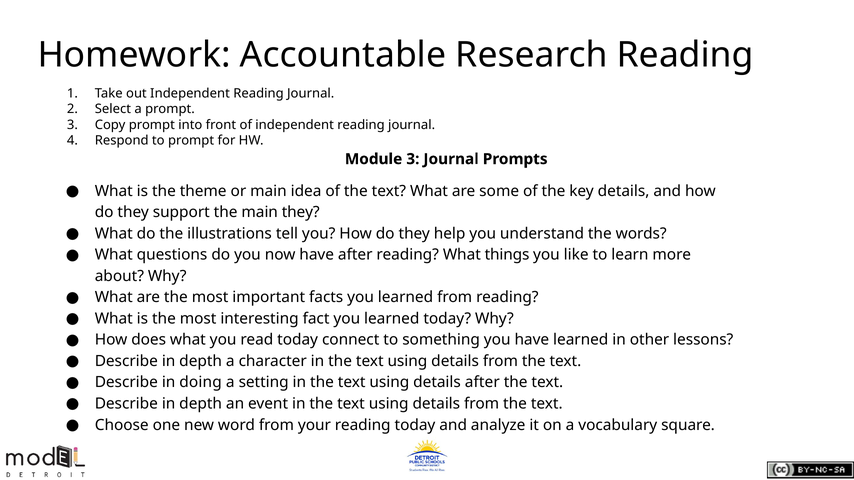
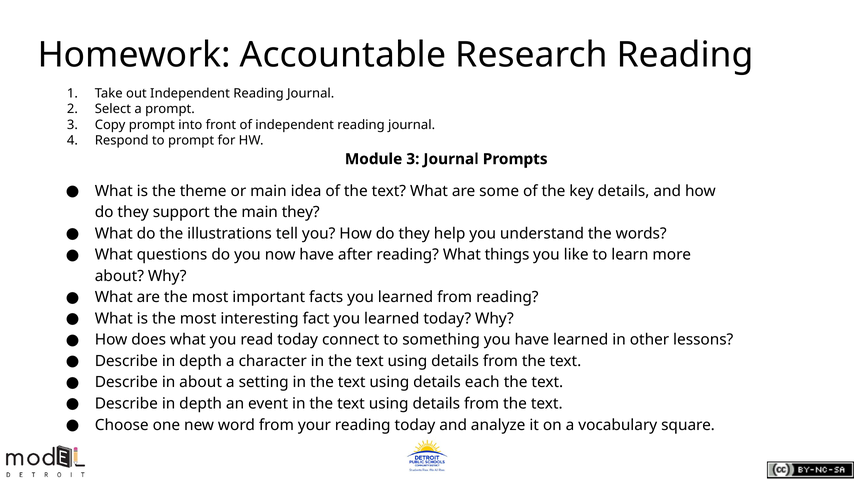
in doing: doing -> about (201, 383)
details after: after -> each (482, 383)
